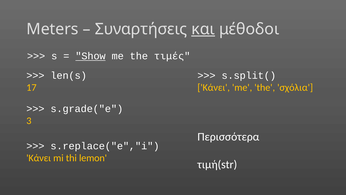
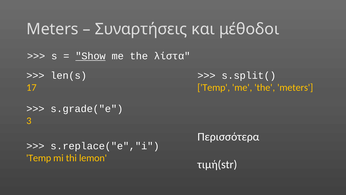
και underline: present -> none (203, 29)
τιμές: τιμές -> λίστα (172, 56)
Κάνει: Κάνει -> Temp (214, 87)
the σχόλια: σχόλια -> meters (295, 87)
Κάνει: Κάνει -> Temp (39, 158)
